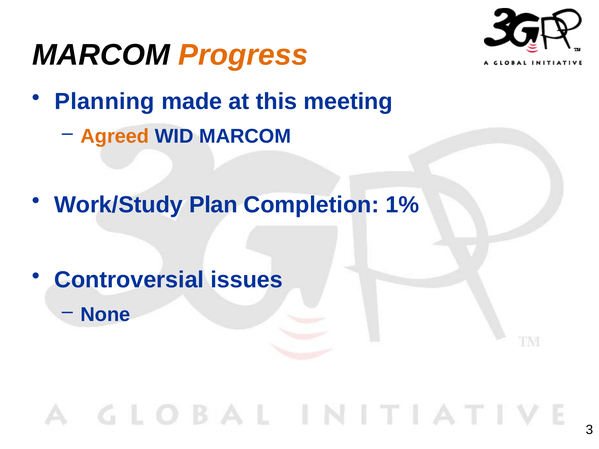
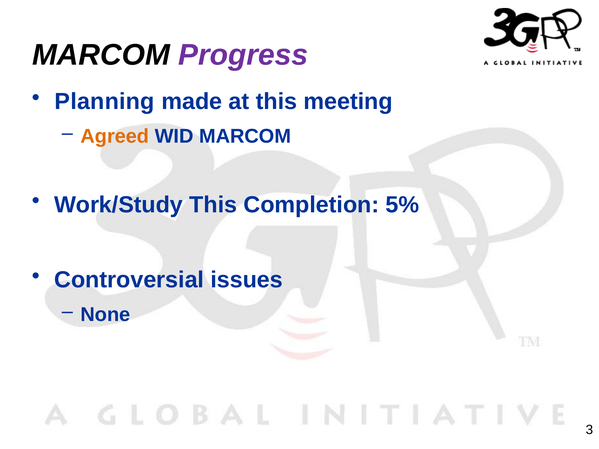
Progress colour: orange -> purple (243, 55)
Work/Study Plan: Plan -> This (213, 205)
1%: 1% -> 5% (402, 205)
